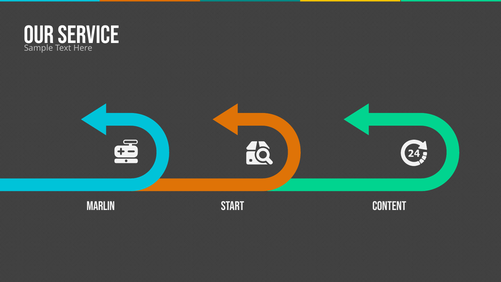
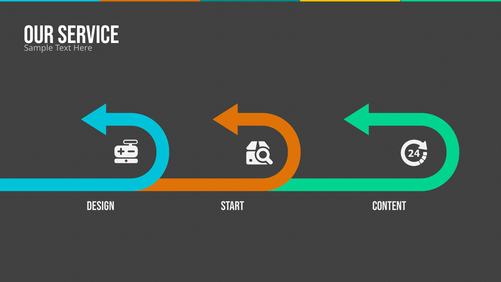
MARLIN: MARLIN -> DESIGN (101, 206)
